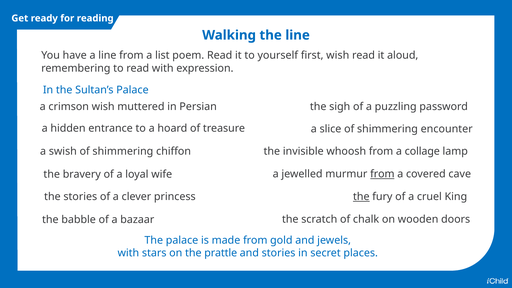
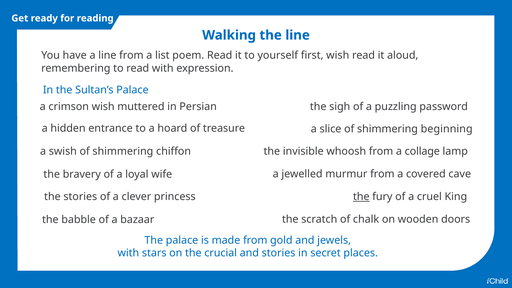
encounter: encounter -> beginning (447, 129)
from underline: present -> none (382, 174)
prattle: prattle -> crucial (221, 253)
